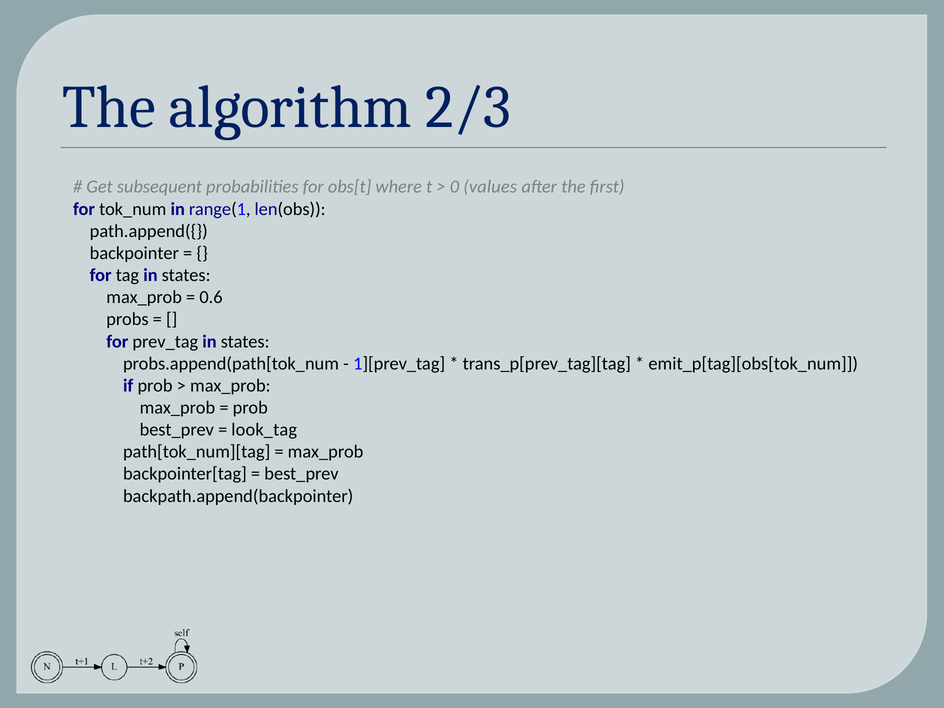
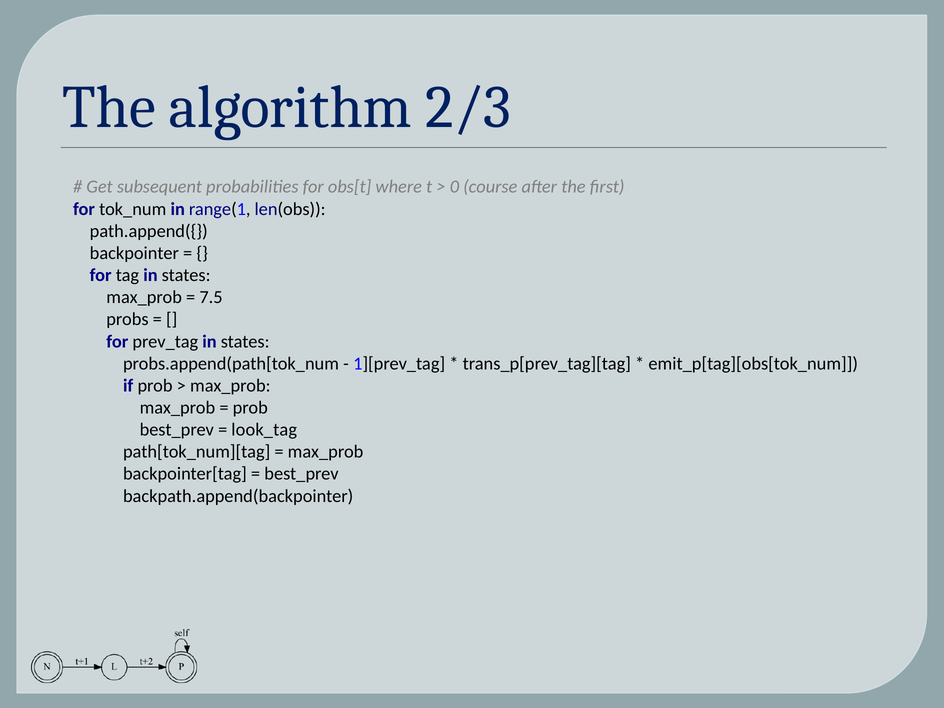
values: values -> course (490, 187)
0.6: 0.6 -> 7.5 (211, 297)
